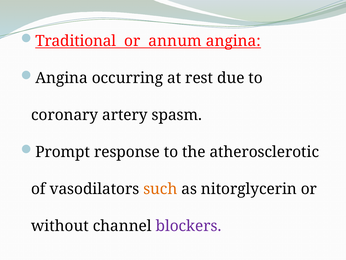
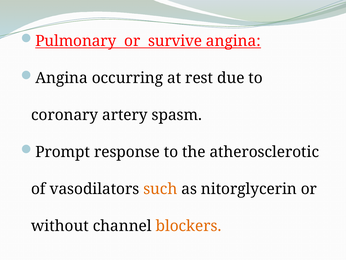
Traditional: Traditional -> Pulmonary (76, 41)
annum: annum -> survive (175, 41)
blockers colour: purple -> orange (189, 226)
